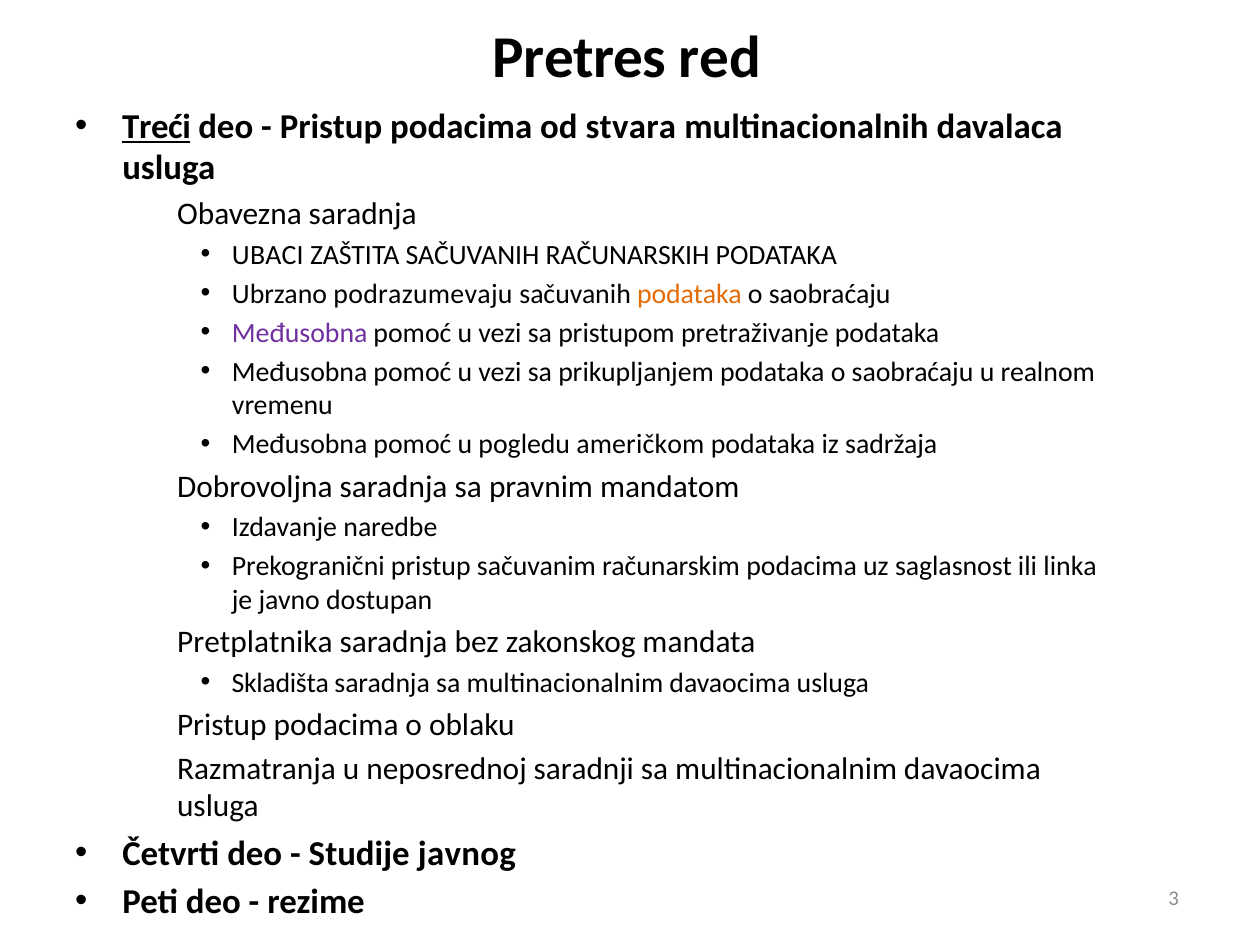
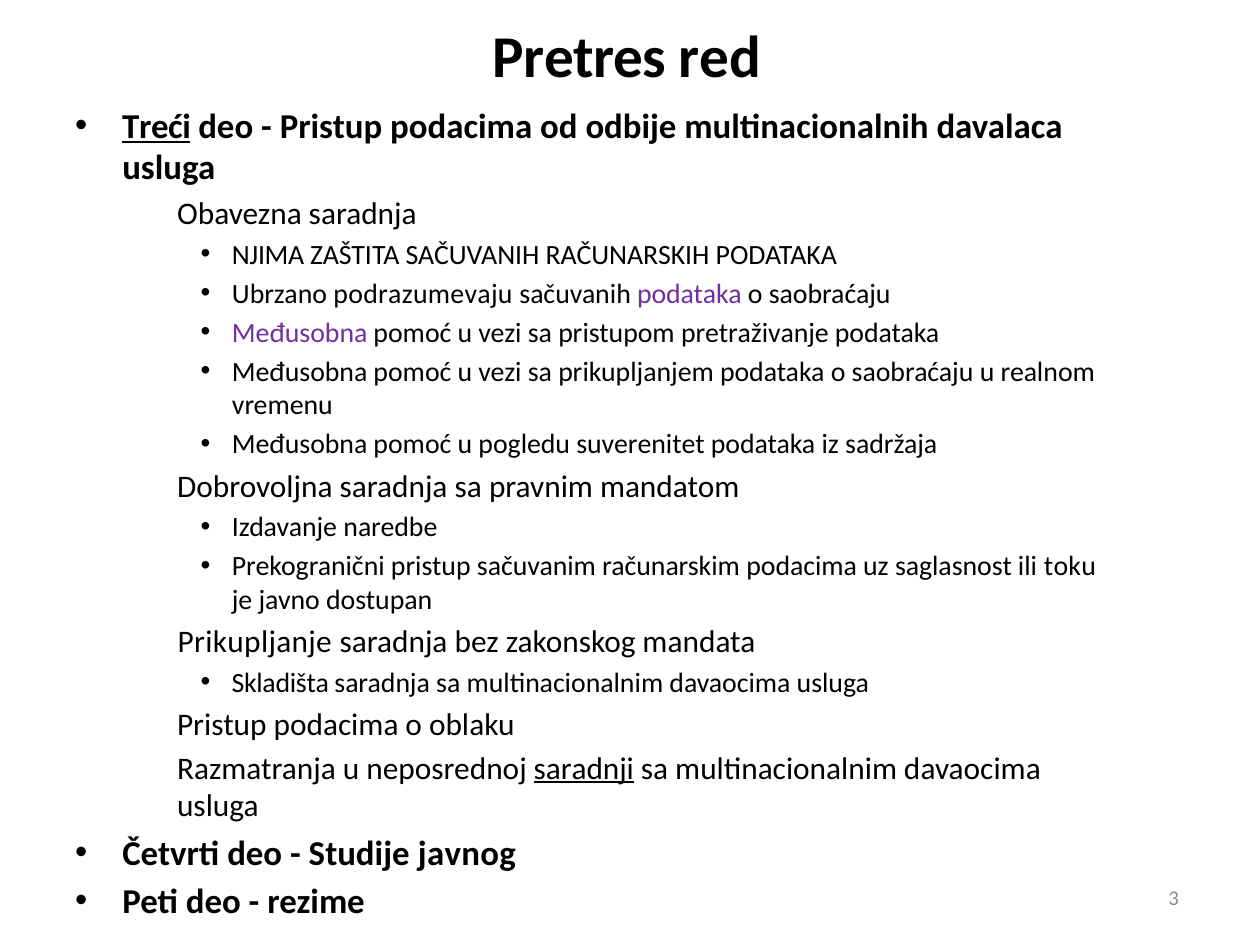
stvara: stvara -> odbije (631, 127)
UBACI: UBACI -> NJIMA (268, 255)
podataka colour: orange -> purple (689, 294)
američkom: američkom -> suverenitet (640, 444)
linka: linka -> toku (1070, 566)
Pretplatnika: Pretplatnika -> Prikupljanje (255, 642)
saradnji underline: none -> present (584, 769)
